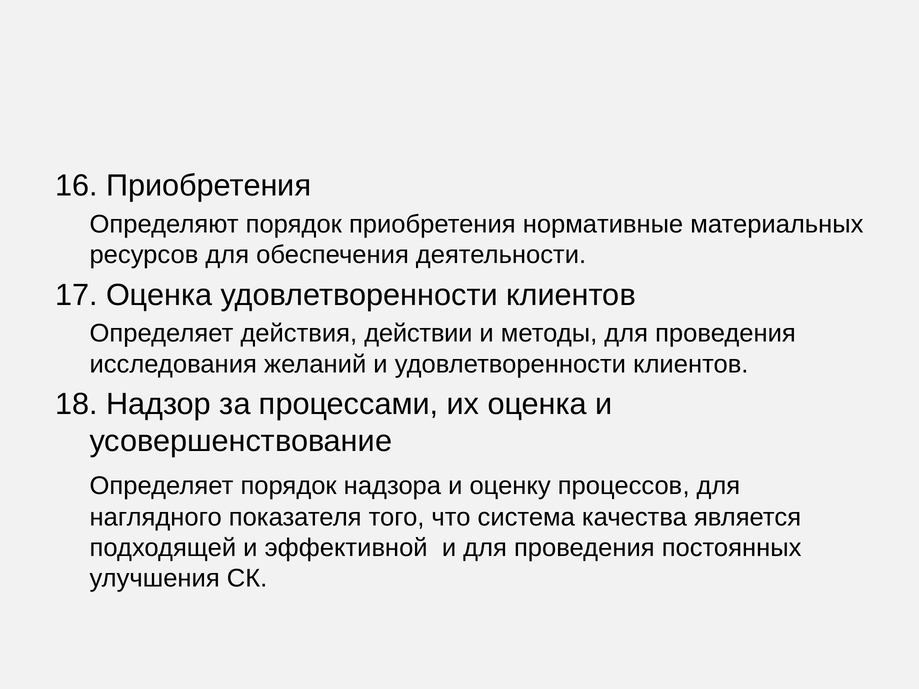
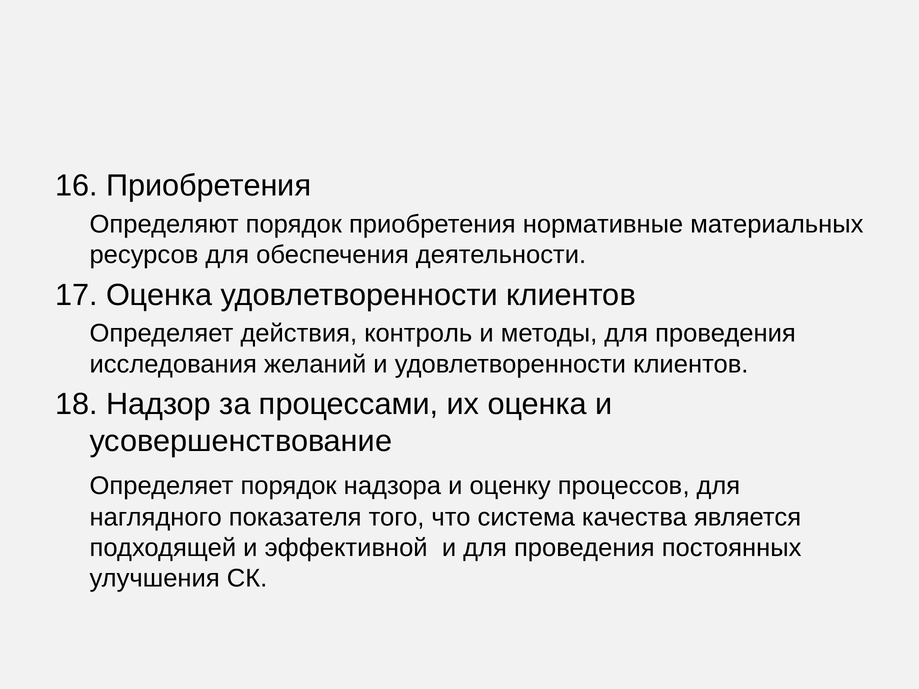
действии: действии -> контроль (418, 334)
